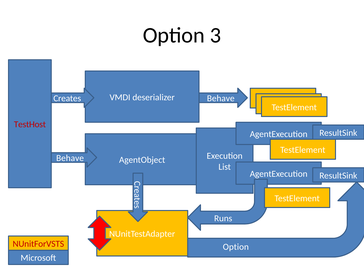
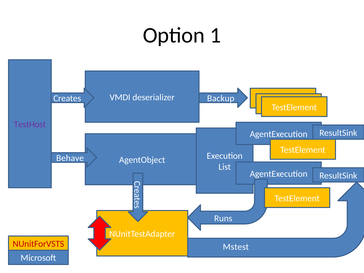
3: 3 -> 1 (216, 35)
deserializer Behave: Behave -> Backup (221, 98)
TestHost colour: red -> purple (30, 124)
Option: Option -> Mstest (236, 247)
